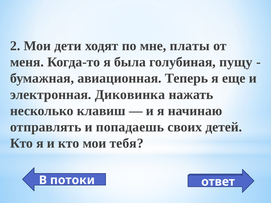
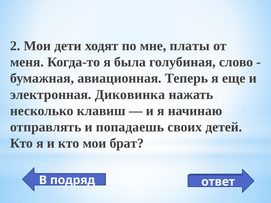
пущу: пущу -> слово (236, 62)
тебя: тебя -> брат (127, 143)
потоки: потоки -> подряд (73, 180)
